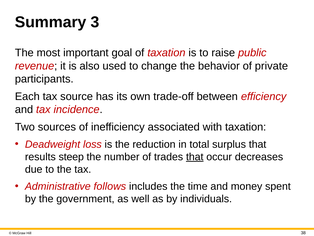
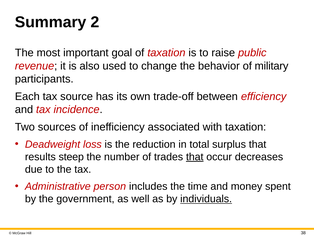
3: 3 -> 2 (95, 22)
private: private -> military (272, 66)
follows: follows -> person (110, 186)
individuals underline: none -> present (206, 199)
